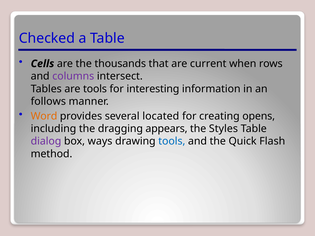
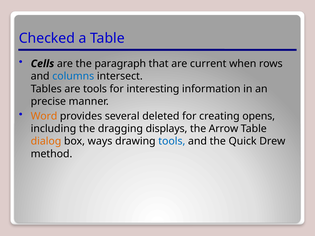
thousands: thousands -> paragraph (120, 64)
columns colour: purple -> blue (73, 76)
follows: follows -> precise (48, 102)
located: located -> deleted (161, 116)
appears: appears -> displays (167, 129)
Styles: Styles -> Arrow (224, 129)
dialog colour: purple -> orange (46, 141)
Flash: Flash -> Drew (272, 141)
